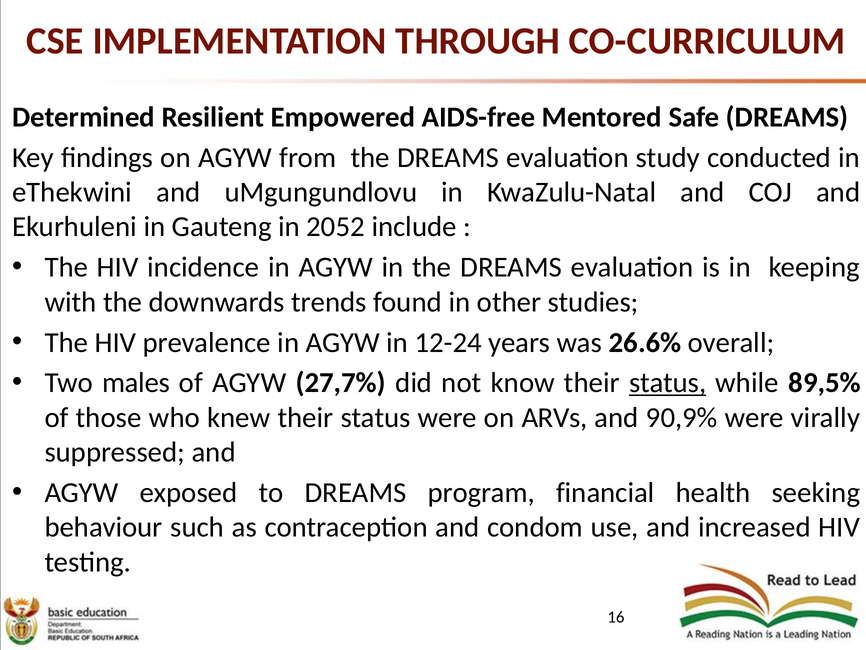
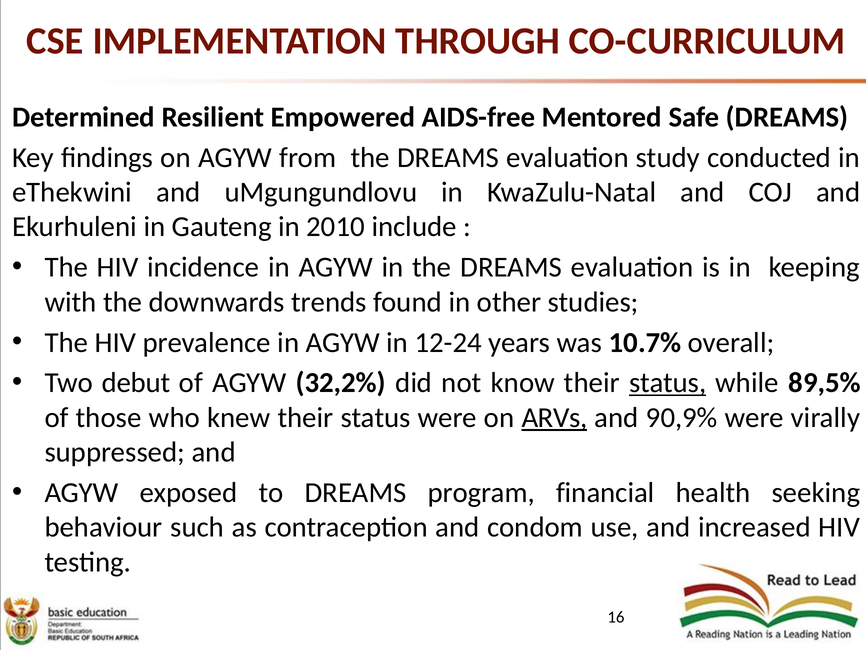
2052: 2052 -> 2010 (336, 227)
26.6%: 26.6% -> 10.7% (645, 342)
males: males -> debut (136, 383)
27,7%: 27,7% -> 32,2% (341, 383)
ARVs underline: none -> present (555, 417)
